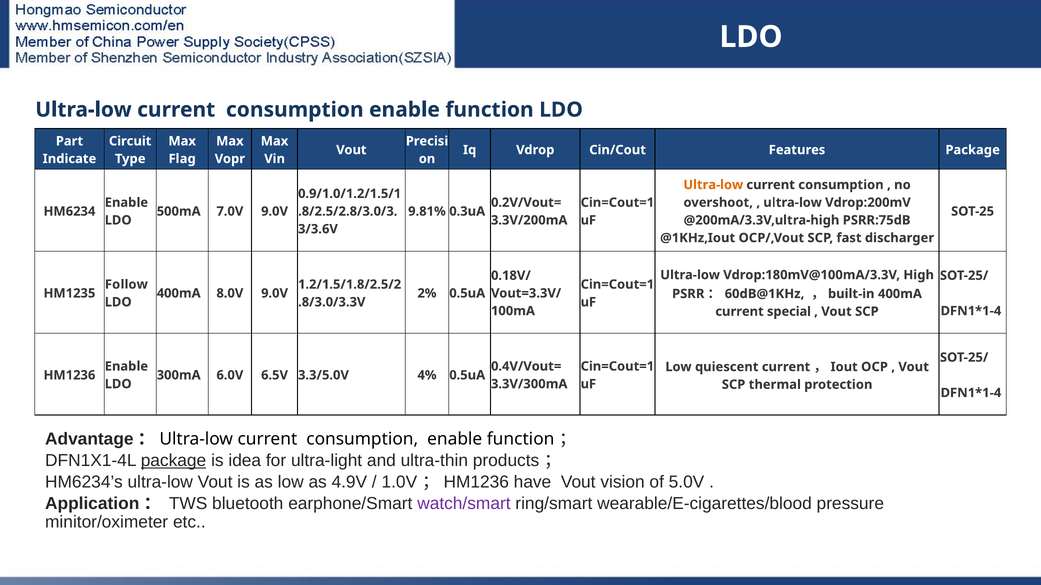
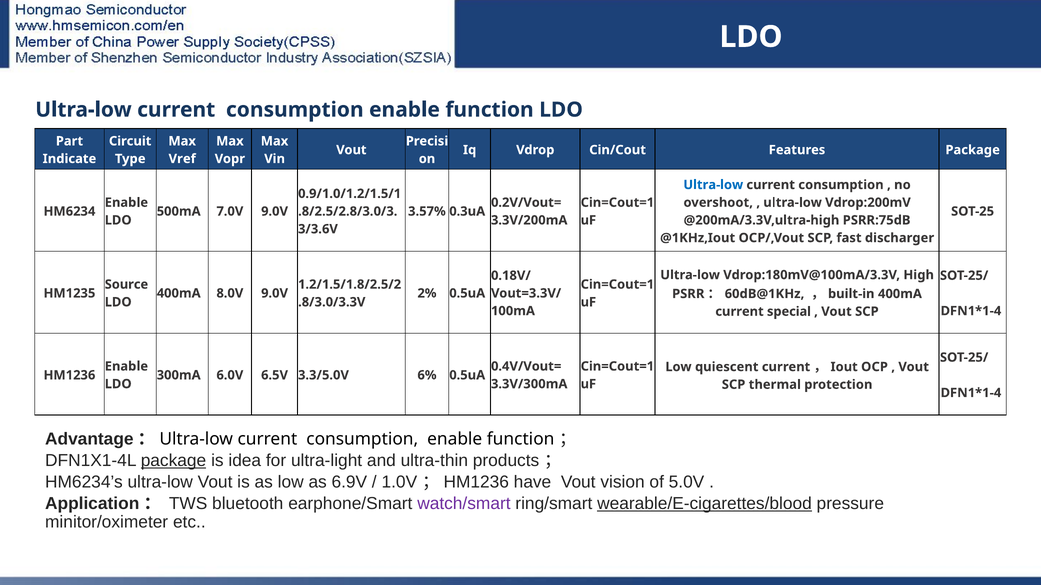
Flag: Flag -> Vref (182, 159)
Ultra-low colour: orange -> blue (713, 185)
9.81%: 9.81% -> 3.57% (427, 212)
Follow: Follow -> Source (126, 285)
4%: 4% -> 6% (427, 376)
4.9V: 4.9V -> 6.9V (349, 483)
wearable/E-cigarettes/blood underline: none -> present (704, 504)
